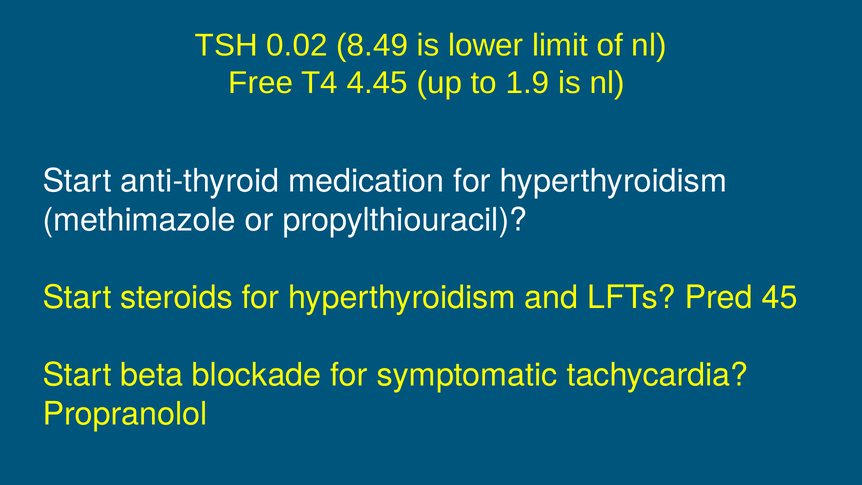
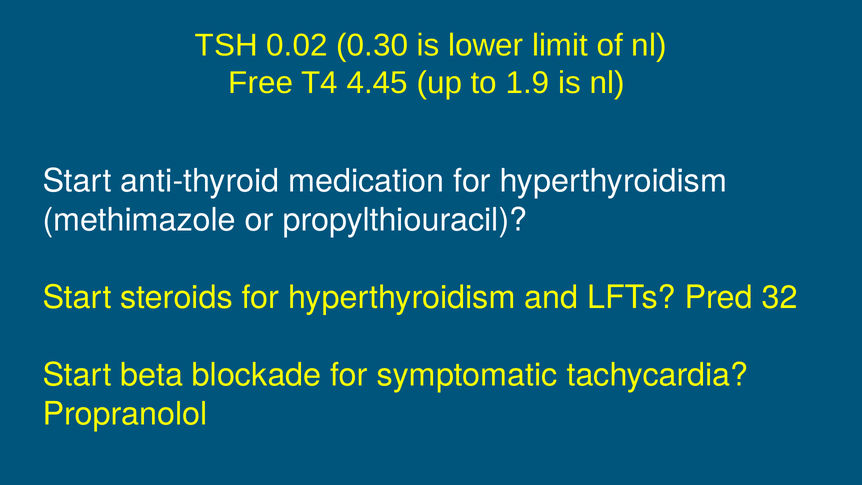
8.49: 8.49 -> 0.30 (372, 45)
45: 45 -> 32 (780, 298)
